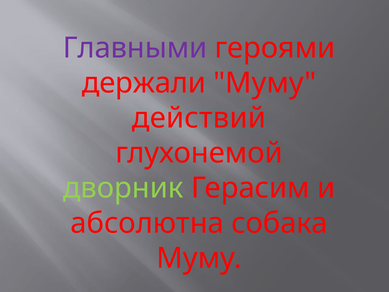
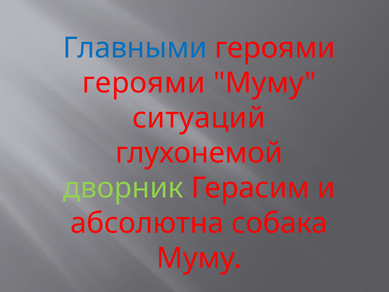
Главными colour: purple -> blue (135, 48)
держали: держали -> героями (144, 83)
действий: действий -> ситуаций (199, 118)
